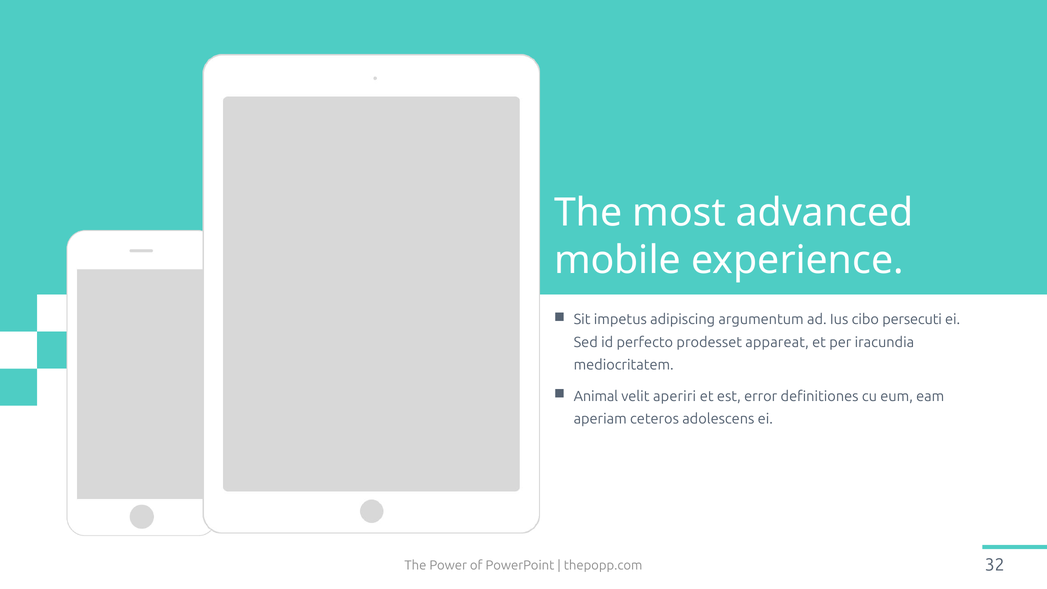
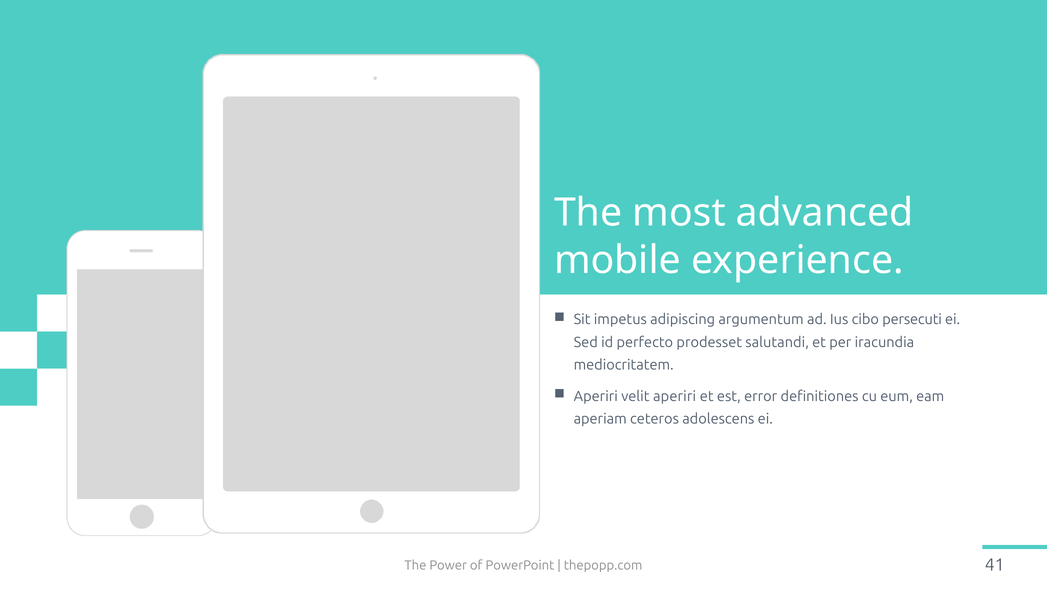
appareat: appareat -> salutandi (777, 342)
Animal: Animal -> Aperiri (596, 396)
32: 32 -> 41 (995, 565)
